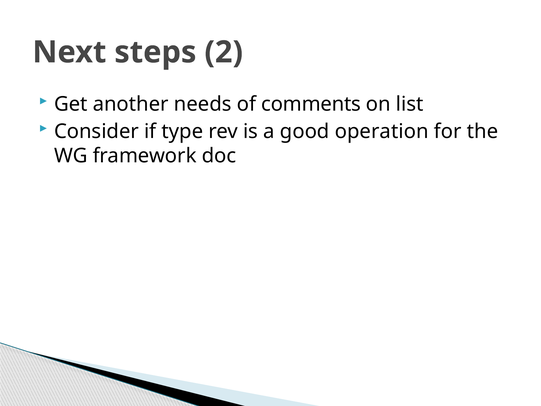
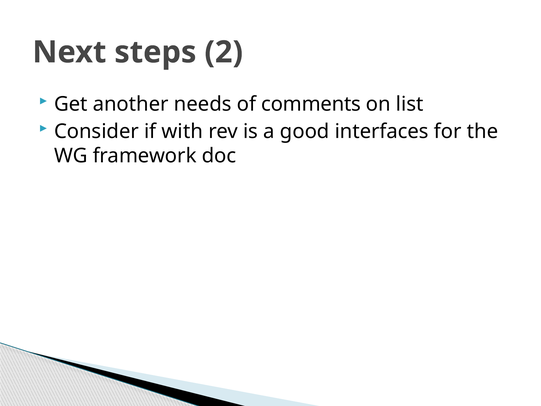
type: type -> with (182, 131)
operation: operation -> interfaces (382, 131)
